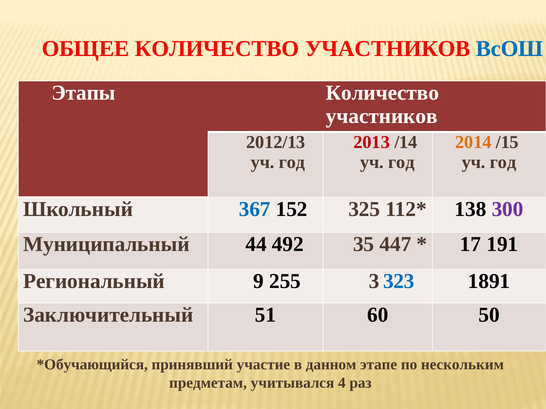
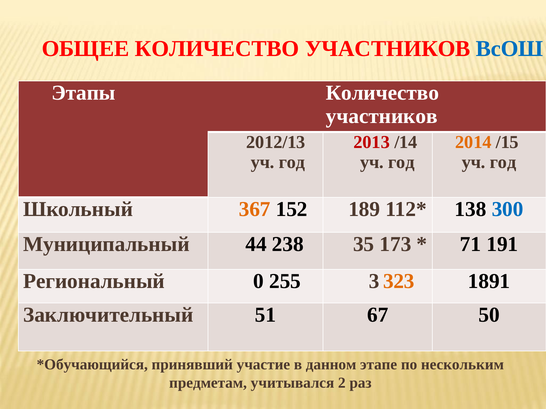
367 colour: blue -> orange (255, 209)
325: 325 -> 189 (364, 209)
300 colour: purple -> blue (508, 209)
492: 492 -> 238 (288, 244)
447: 447 -> 173 (395, 244)
17: 17 -> 71 (471, 244)
9: 9 -> 0 (259, 282)
323 colour: blue -> orange (399, 282)
60: 60 -> 67 (378, 315)
4: 4 -> 2 (342, 383)
